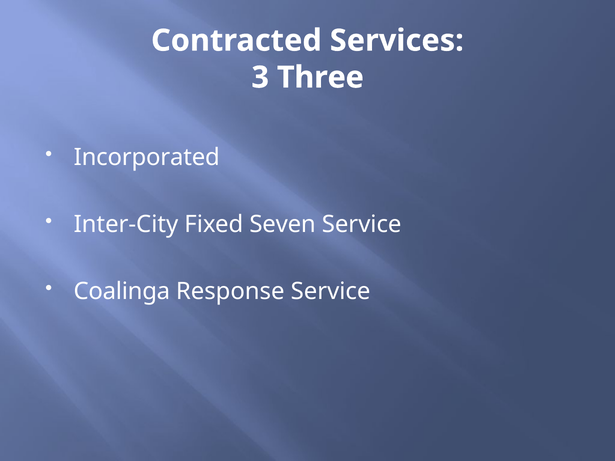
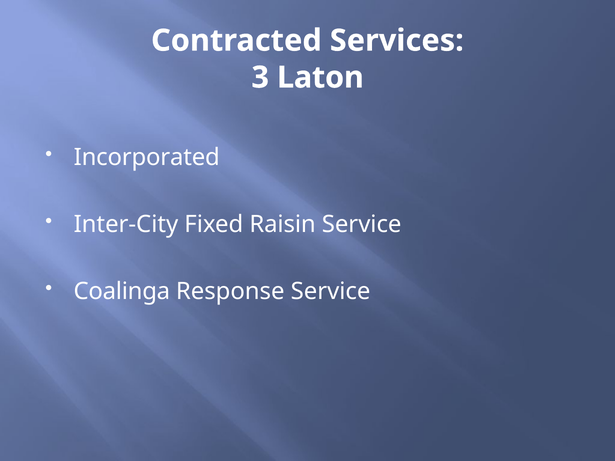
Three: Three -> Laton (320, 78)
Seven: Seven -> Raisin (283, 224)
